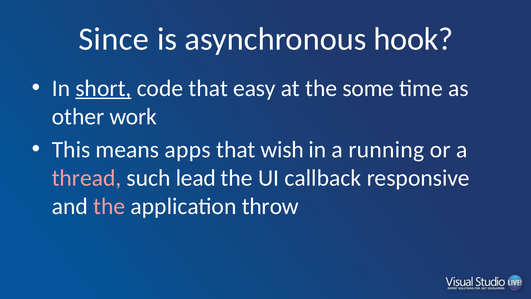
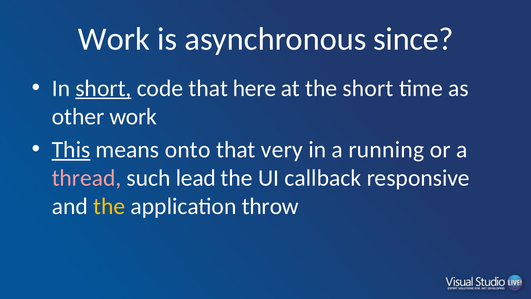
Since: Since -> Work (114, 39)
hook: hook -> since (413, 39)
easy: easy -> here (254, 88)
the some: some -> short (368, 88)
This underline: none -> present (71, 150)
apps: apps -> onto (188, 150)
wish: wish -> very (282, 150)
the colour: pink -> yellow (109, 206)
